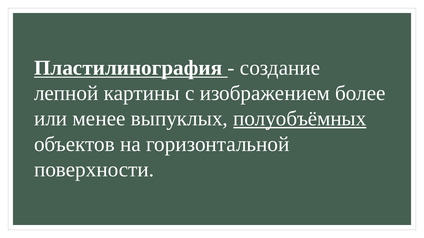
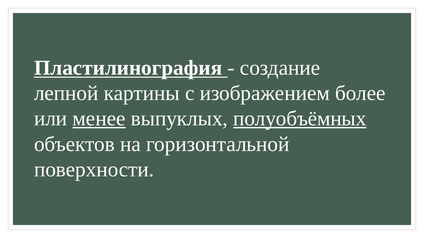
менее underline: none -> present (99, 119)
